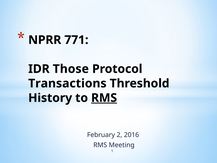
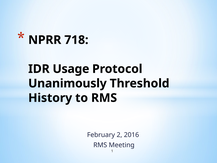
771: 771 -> 718 (76, 40)
Those: Those -> Usage (71, 69)
Transactions: Transactions -> Unanimously (67, 83)
RMS underline: present -> none (104, 98)
